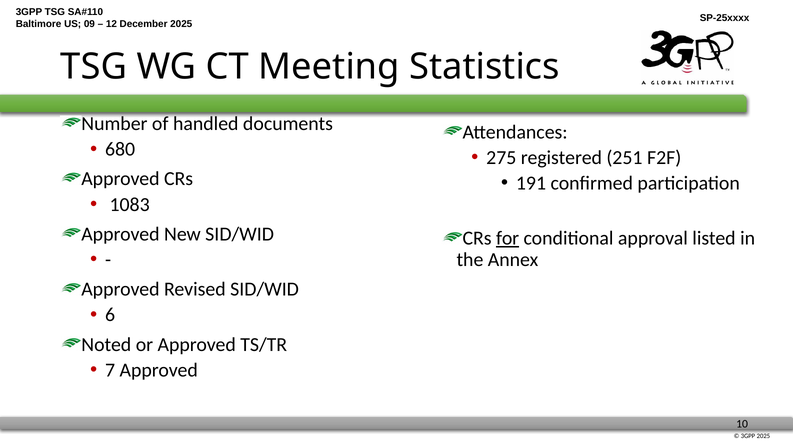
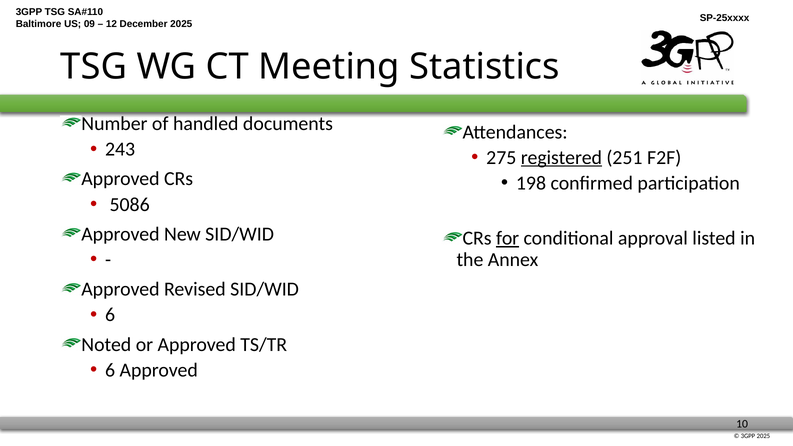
680: 680 -> 243 (120, 149)
registered underline: none -> present (561, 158)
191: 191 -> 198 (531, 183)
1083: 1083 -> 5086 (130, 204)
7: 7 -> 6 (110, 370)
